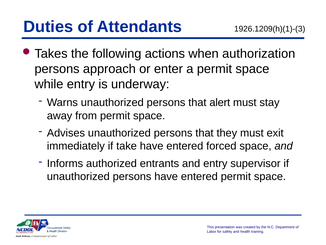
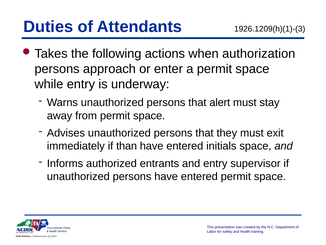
take: take -> than (127, 146)
forced: forced -> initials (221, 146)
